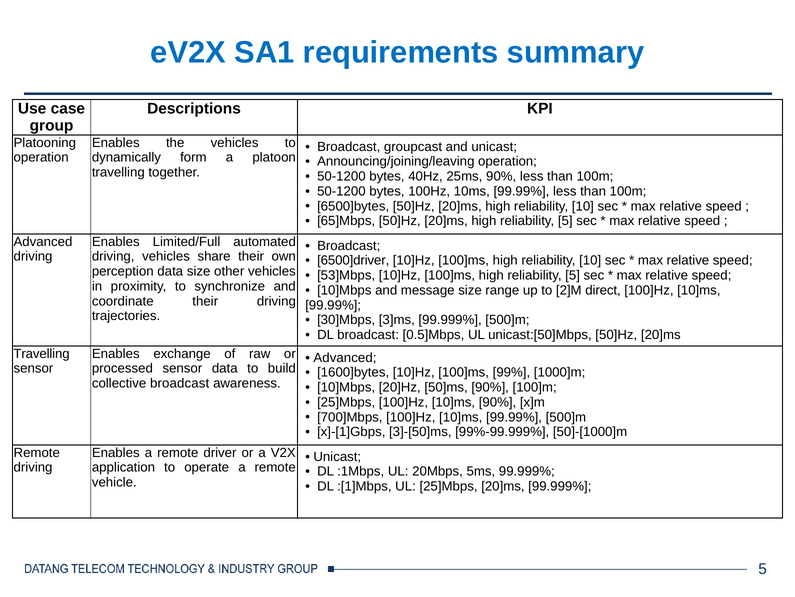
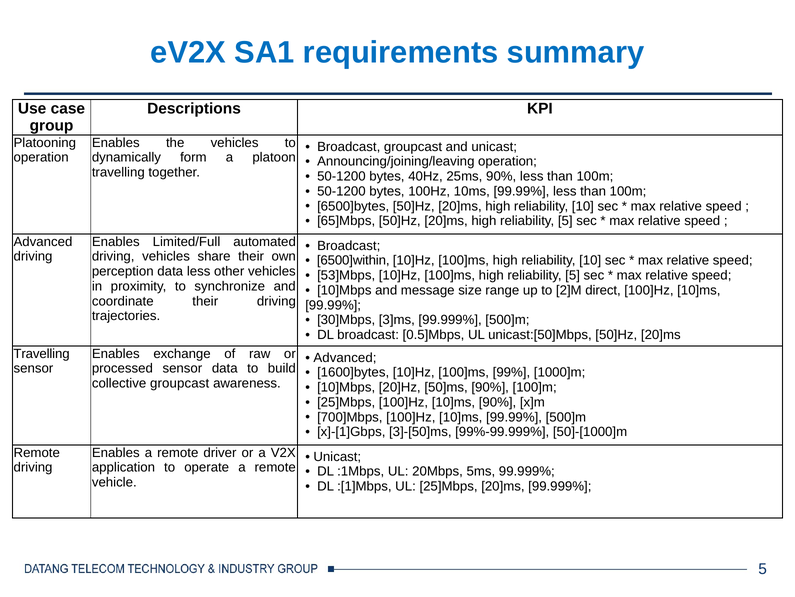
6500]driver: 6500]driver -> 6500]within (353, 260)
data size: size -> less (199, 271)
collective broadcast: broadcast -> groupcast (180, 383)
